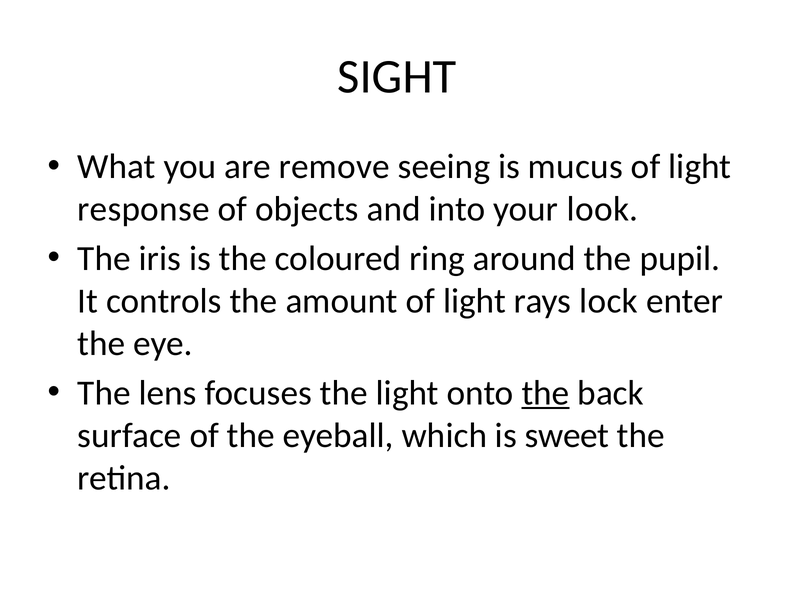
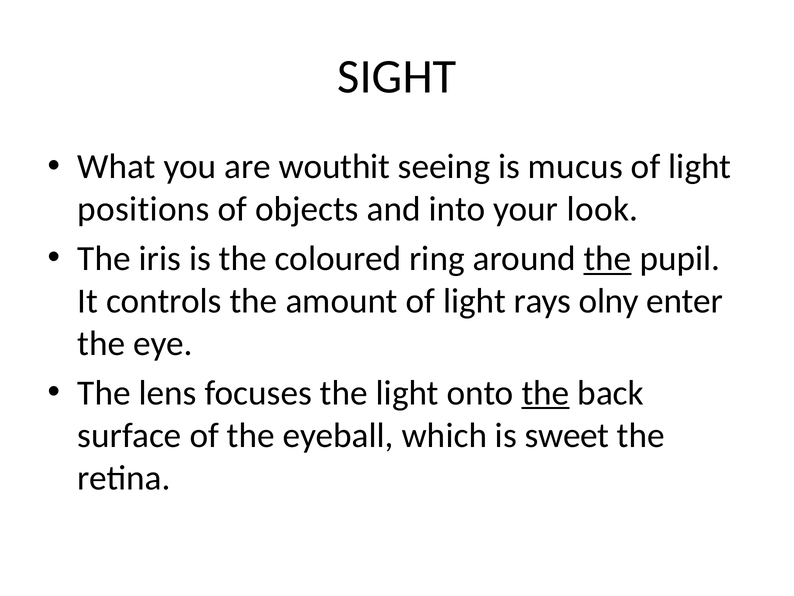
remove: remove -> wouthit (334, 167)
response: response -> positions (143, 209)
the underline: none -> present (608, 258)
lock: lock -> olny (609, 301)
